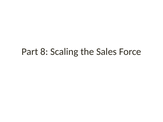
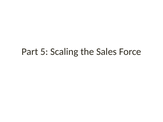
8: 8 -> 5 (44, 52)
